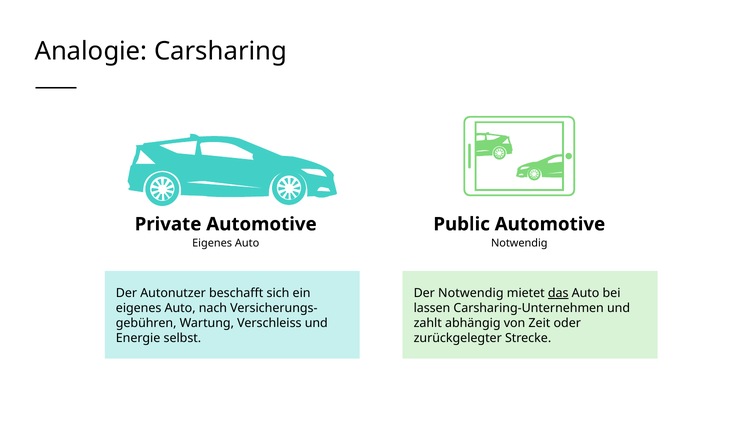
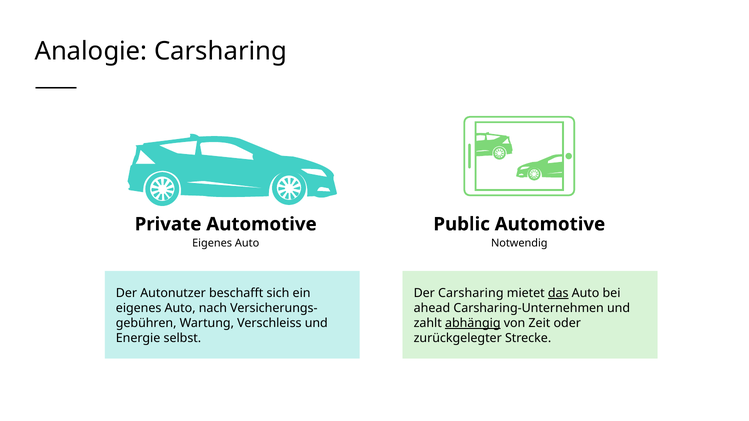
Der Notwendig: Notwendig -> Carsharing (471, 293)
lassen: lassen -> ahead (432, 308)
abhängig underline: none -> present (473, 323)
